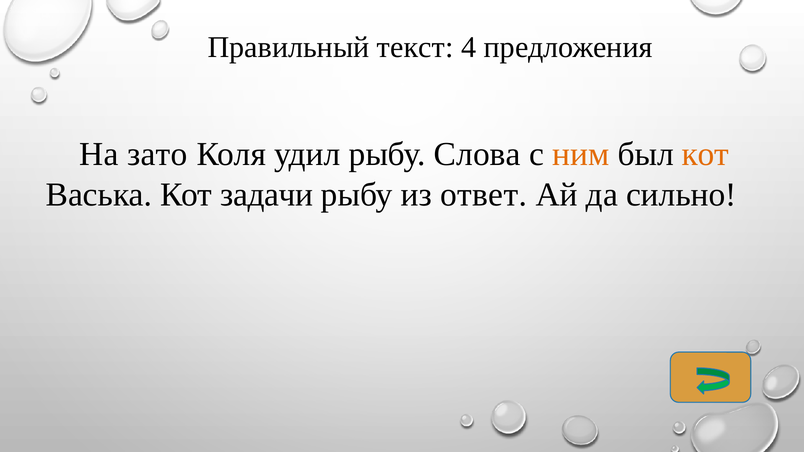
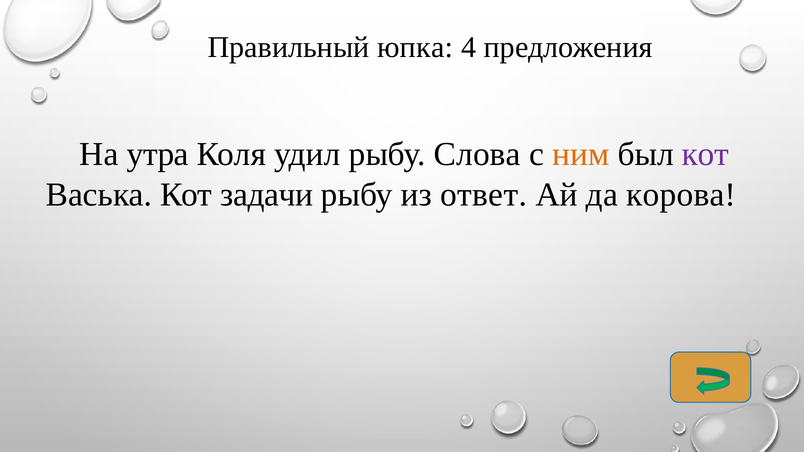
текст: текст -> юпка (415, 48)
зато: зато -> утра (158, 155)
кот colour: orange -> purple (705, 155)
сильно: сильно -> корова (681, 195)
